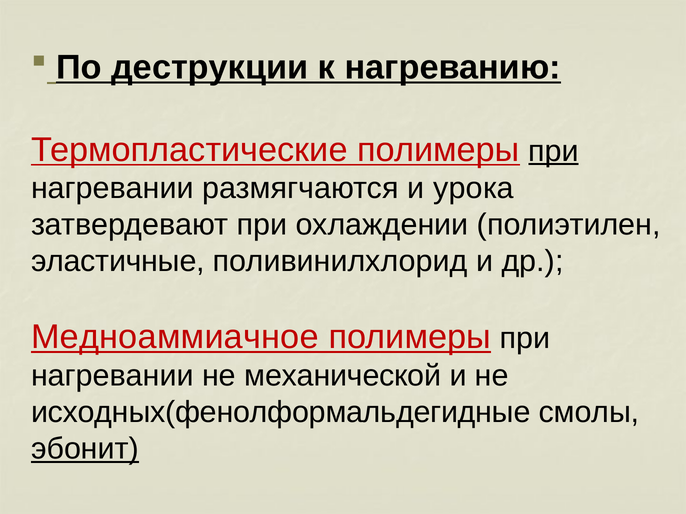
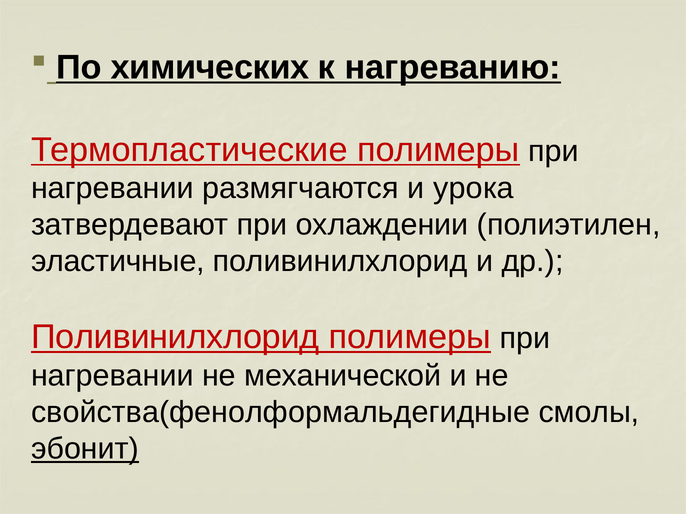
деструкции: деструкции -> химических (210, 68)
при underline: present -> none (554, 151)
Медноаммиачное: Медноаммиачное -> Поливинилхлорид (175, 337)
исходных(фенолформальдегидные: исходных(фенолформальдегидные -> свойства(фенолформальдегидные (281, 413)
